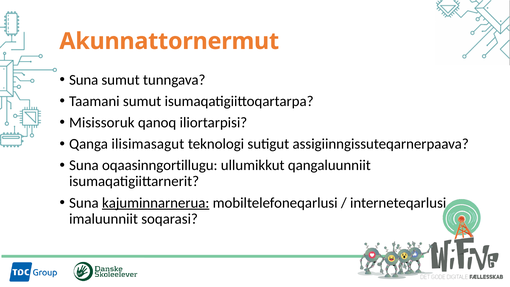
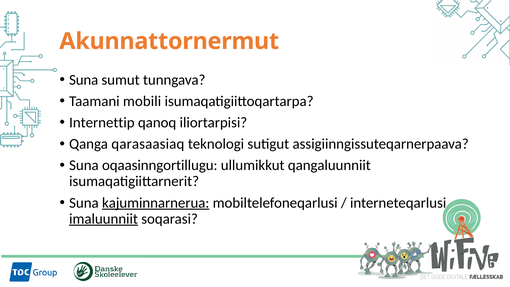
Taamani sumut: sumut -> mobili (142, 101)
Misissoruk: Misissoruk -> Internettip (102, 123)
ilisimasagut: ilisimasagut -> qarasaasiaq (148, 144)
imaluunniit underline: none -> present (104, 219)
